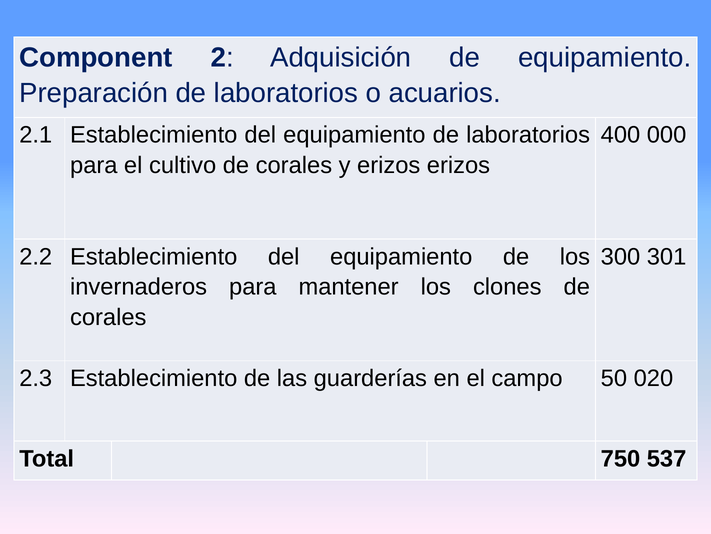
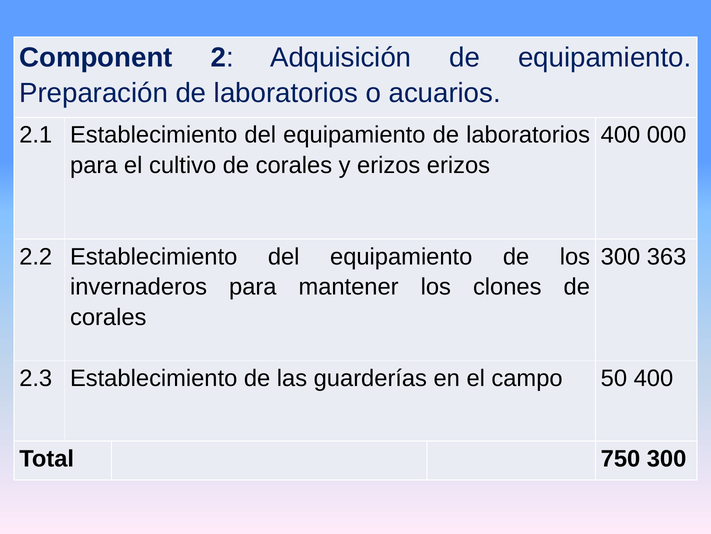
301: 301 -> 363 (667, 256)
50 020: 020 -> 400 (653, 378)
750 537: 537 -> 300 (667, 458)
